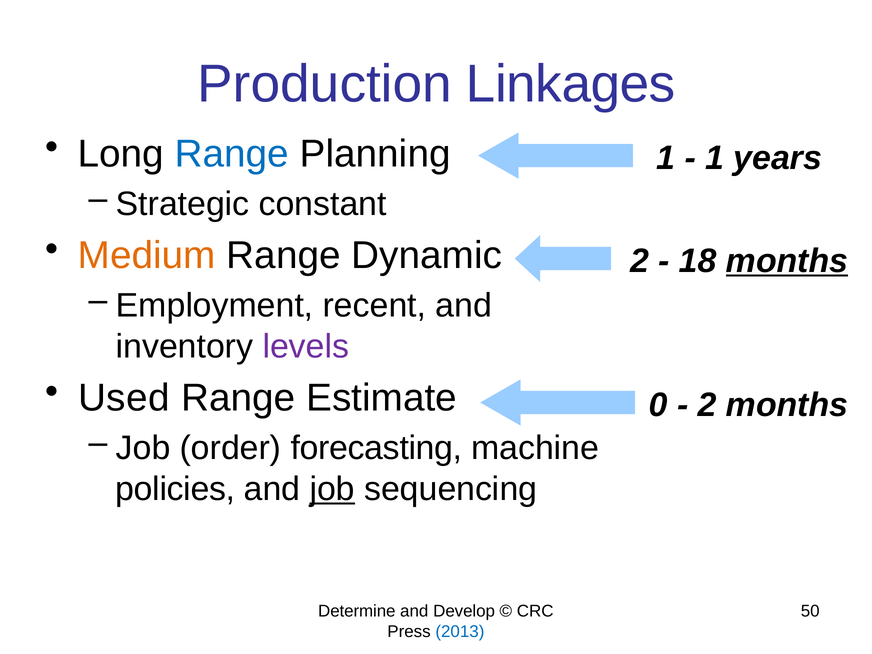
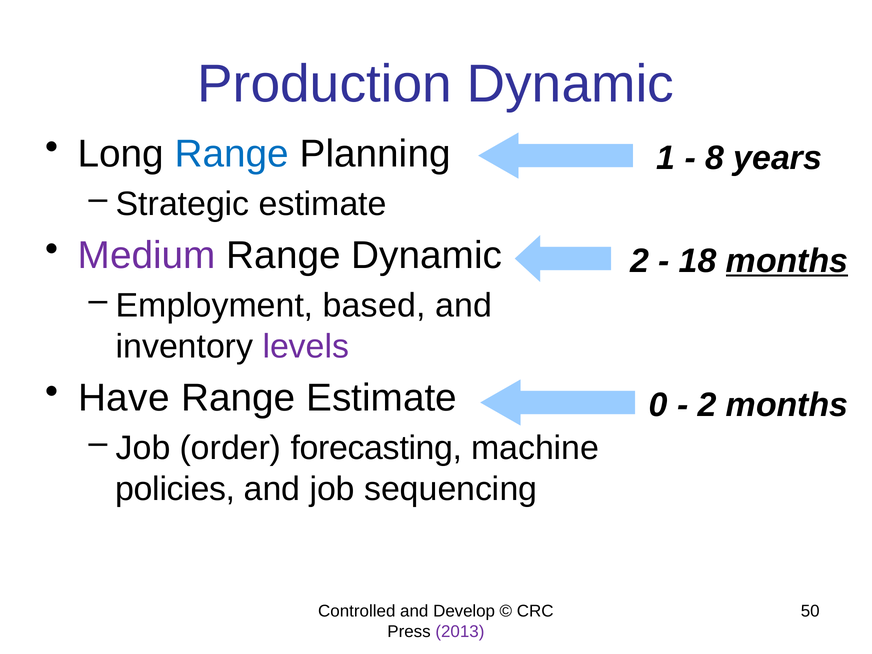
Production Linkages: Linkages -> Dynamic (570, 84)
1: 1 -> 8 (715, 158)
Strategic constant: constant -> estimate (323, 204)
Medium colour: orange -> purple (147, 256)
recent: recent -> based (374, 306)
Used: Used -> Have (124, 398)
job underline: present -> none (332, 489)
Determine: Determine -> Controlled (357, 611)
2013 colour: blue -> purple (460, 632)
